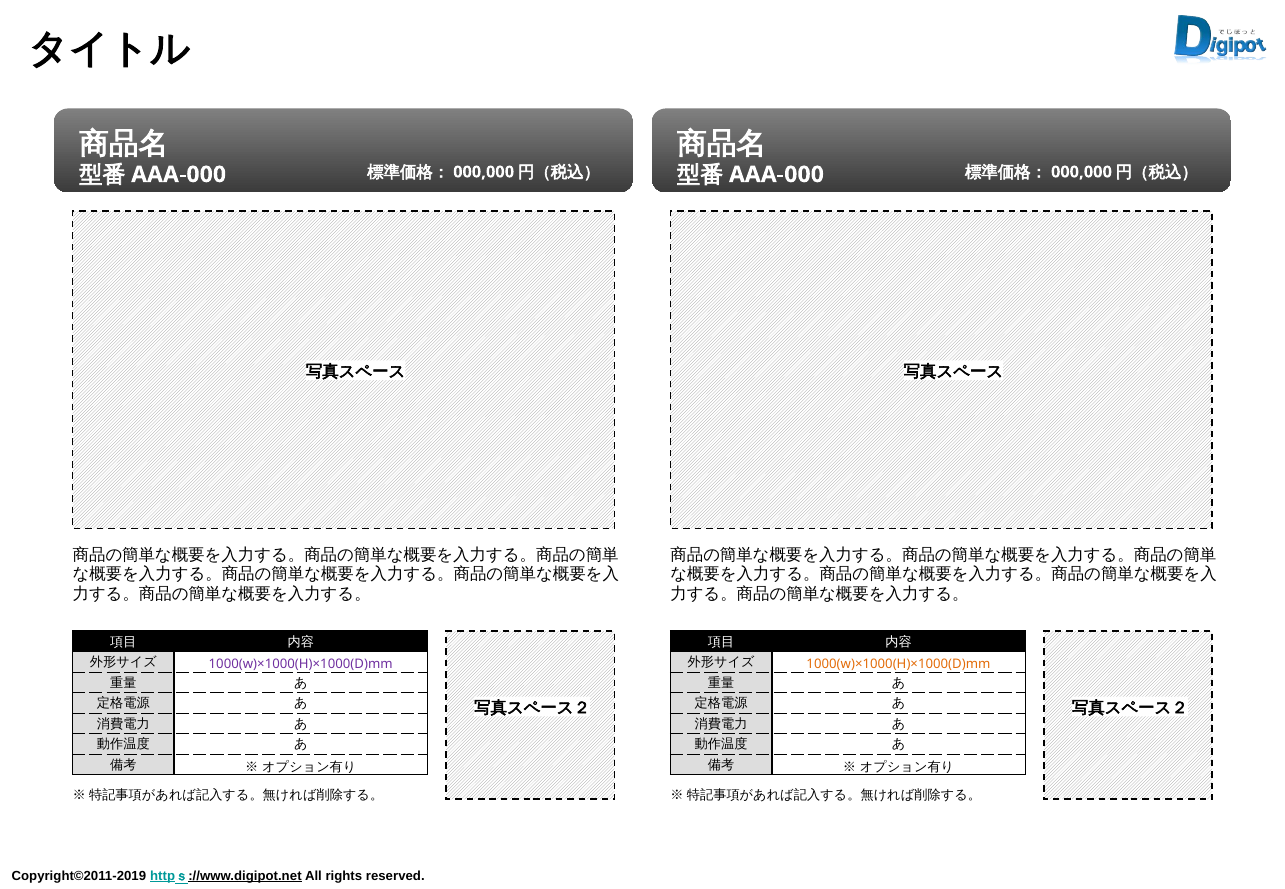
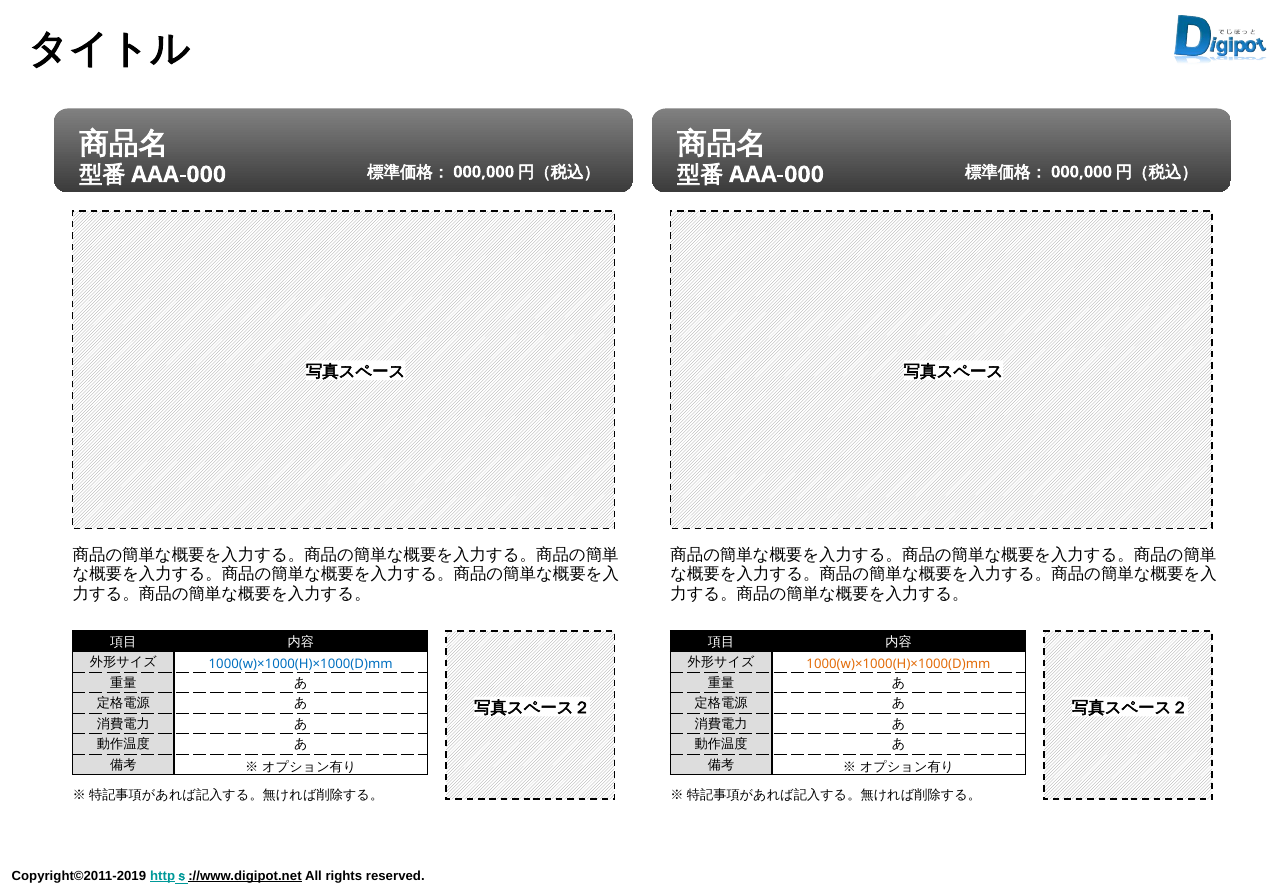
1000(w)×1000(H)×1000(D)mm colour: purple -> blue (301, 664)
